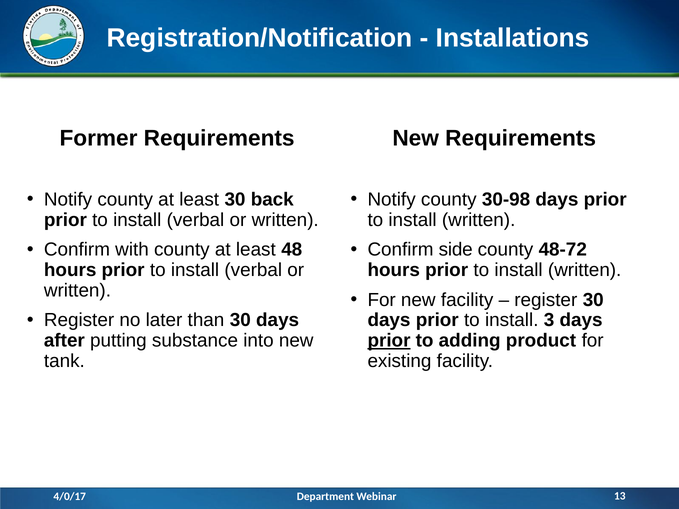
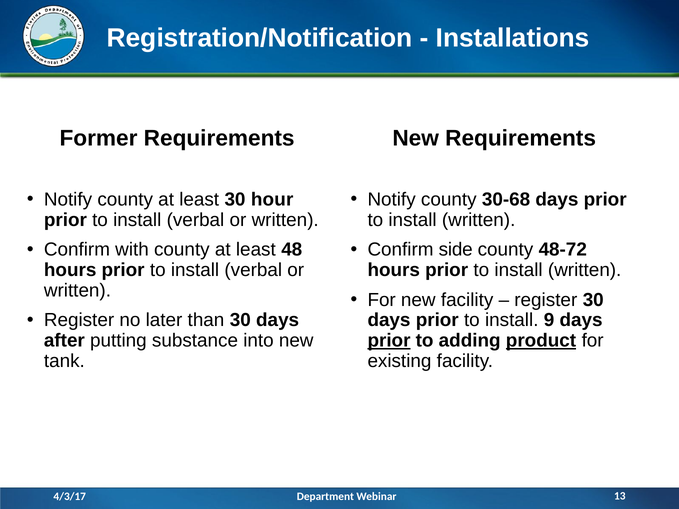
back: back -> hour (272, 200)
30-98: 30-98 -> 30-68 (506, 200)
3: 3 -> 9 (549, 320)
product underline: none -> present (541, 341)
4/0/17: 4/0/17 -> 4/3/17 (70, 497)
